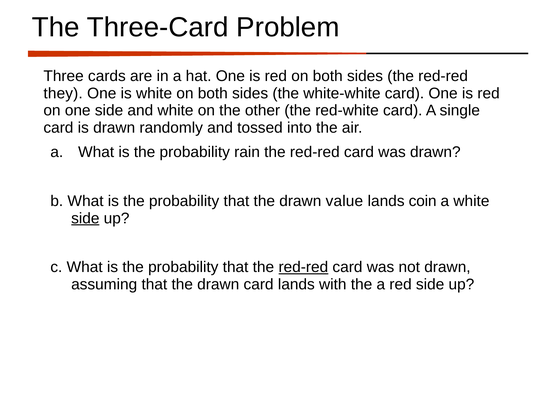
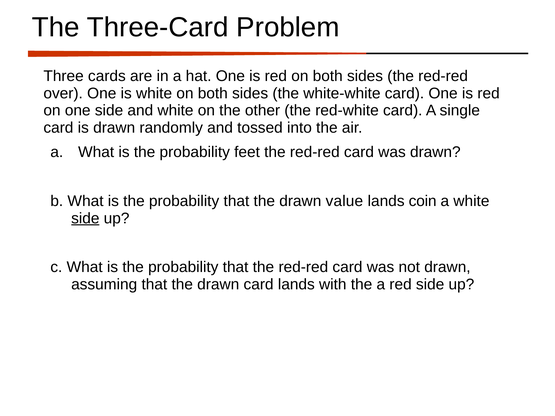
they: they -> over (63, 93)
rain: rain -> feet (247, 152)
red-red underline: present -> none (303, 267)
